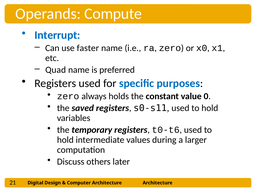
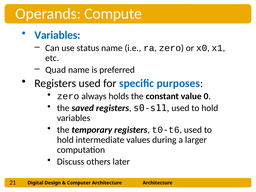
Interrupt: Interrupt -> Variables (57, 35)
faster: faster -> status (88, 48)
